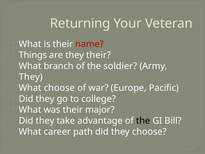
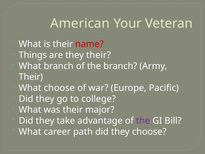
Returning: Returning -> American (80, 23)
the soldier: soldier -> branch (120, 66)
They: They -> Their (31, 77)
the colour: black -> purple (143, 121)
